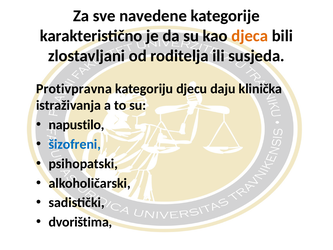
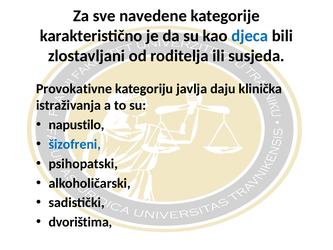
djeca colour: orange -> blue (250, 36)
Protivpravna: Protivpravna -> Provokativne (74, 89)
djecu: djecu -> javlja (192, 89)
